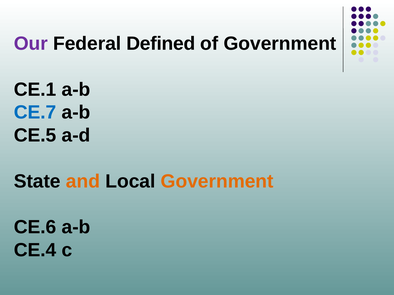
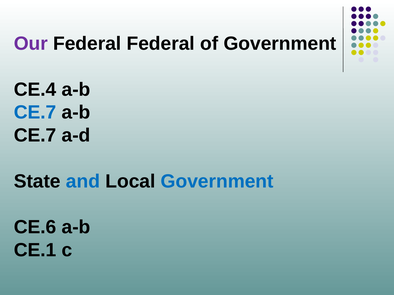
Federal Defined: Defined -> Federal (161, 44)
CE.1: CE.1 -> CE.4 (35, 90)
CE.5: CE.5 -> CE.7 (35, 136)
and colour: orange -> blue (83, 182)
Government colour: orange -> blue (217, 182)
CE.4: CE.4 -> CE.1 (35, 251)
